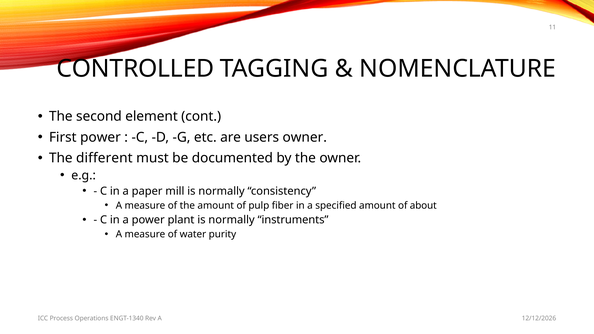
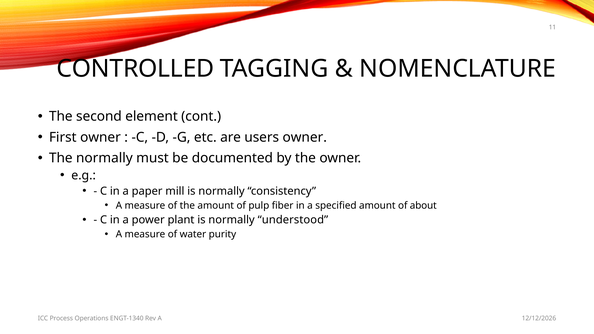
First power: power -> owner (100, 137)
The different: different -> normally (104, 158)
instruments: instruments -> understood (293, 220)
